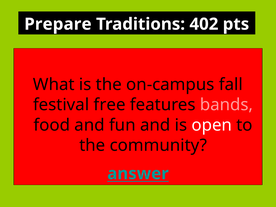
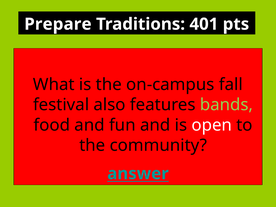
402: 402 -> 401 (204, 24)
free: free -> also (110, 105)
bands colour: pink -> light green (226, 105)
